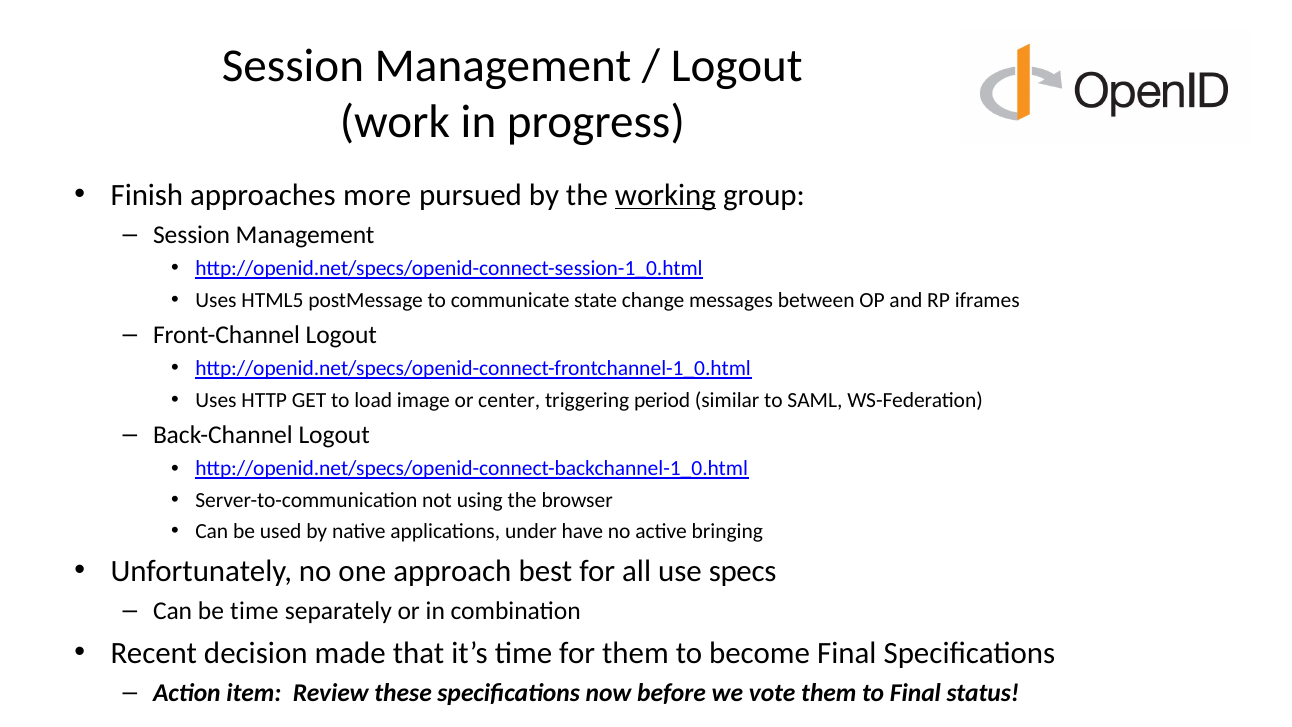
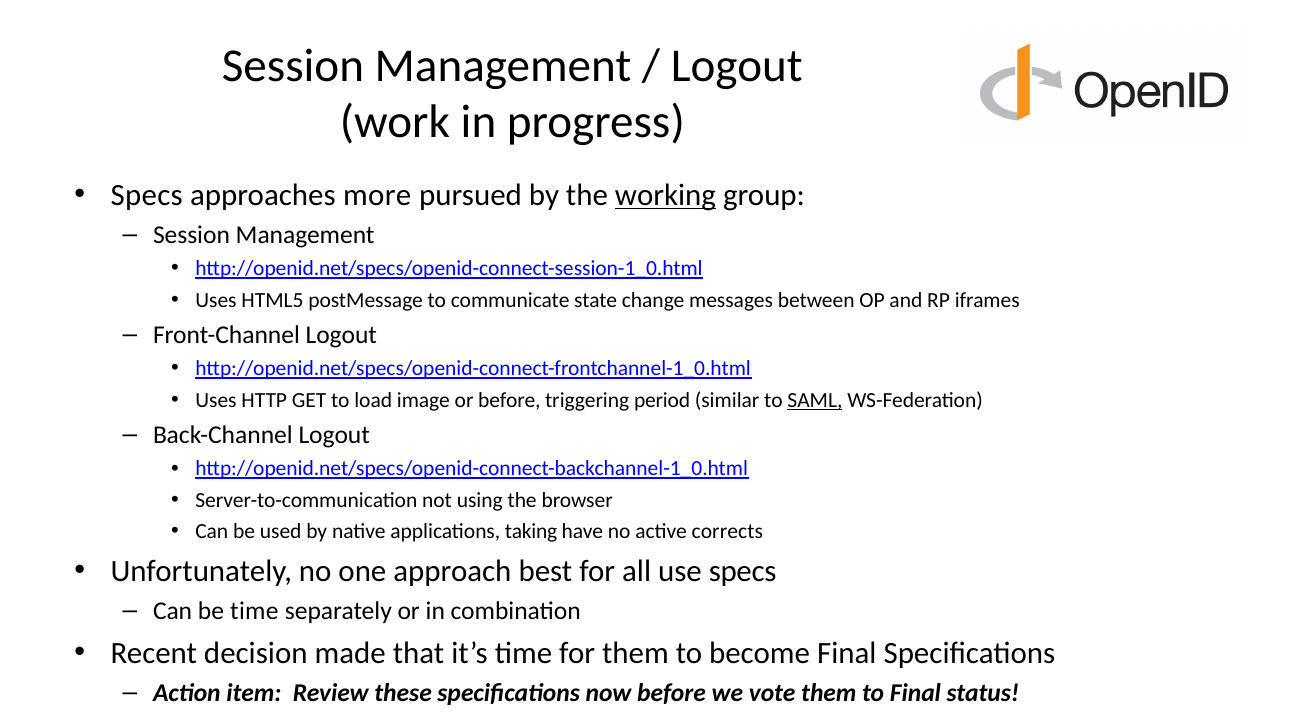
Finish: Finish -> Specs (147, 195)
or center: center -> before (509, 400)
SAML underline: none -> present (815, 400)
under: under -> taking (531, 531)
bringing: bringing -> corrects (727, 531)
